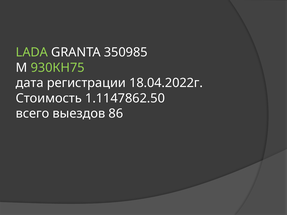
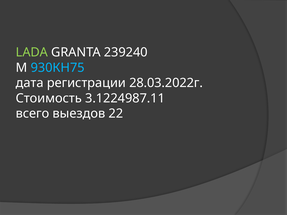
350985: 350985 -> 239240 (126, 52)
930КН75 colour: light green -> light blue (58, 68)
18.04.2022г: 18.04.2022г -> 28.03.2022г (166, 83)
1.1147862.50: 1.1147862.50 -> 3.1224987.11 (125, 98)
86: 86 -> 22 (116, 114)
